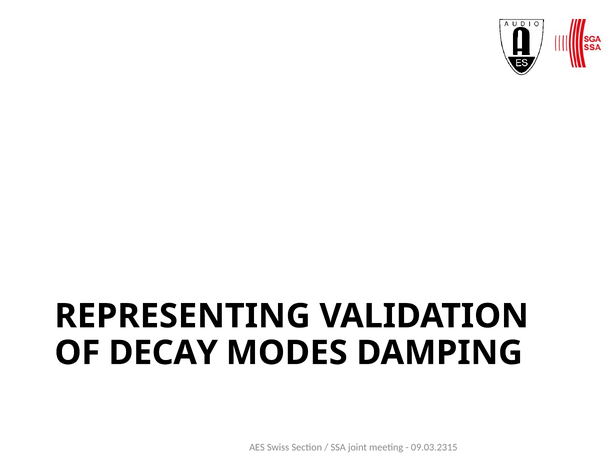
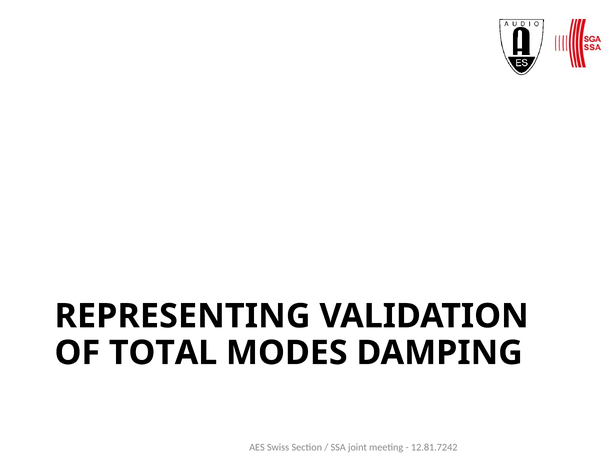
DECAY: DECAY -> TOTAL (163, 353)
09.03.2315: 09.03.2315 -> 12.81.7242 (434, 448)
